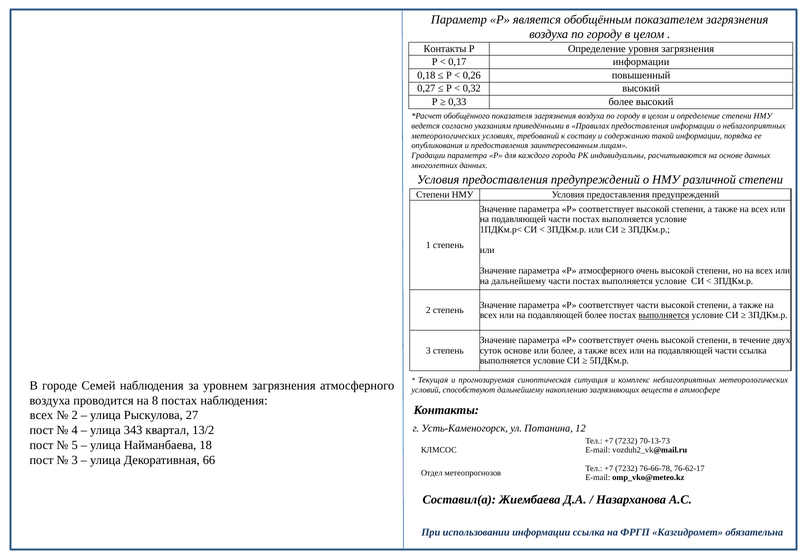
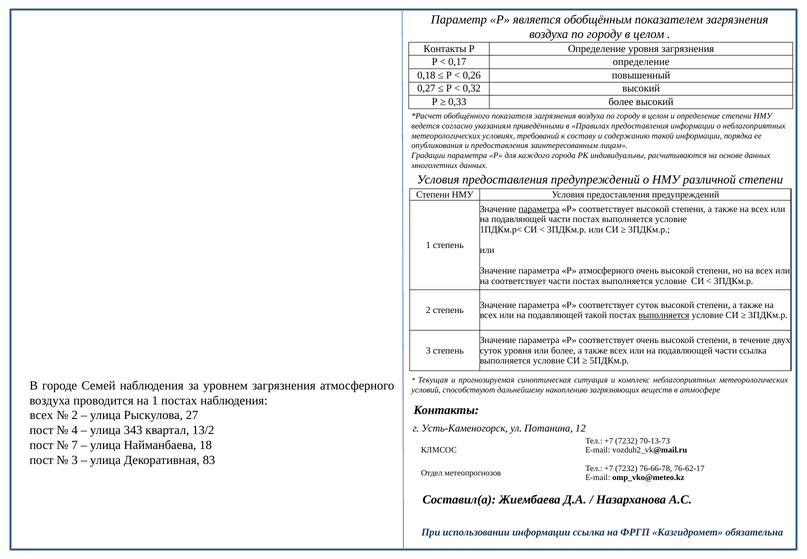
0,17 информации: информации -> определение (641, 62)
параметра underline: none -> present (539, 209)
на дальнейшему: дальнейшему -> соответствует (519, 281)
соответствует части: части -> суток (647, 305)
подавляющей более: более -> такой (596, 315)
суток основе: основе -> уровня (518, 350)
на 8: 8 -> 1 (155, 400)
5: 5 -> 7 (75, 445)
66: 66 -> 83 (209, 460)
